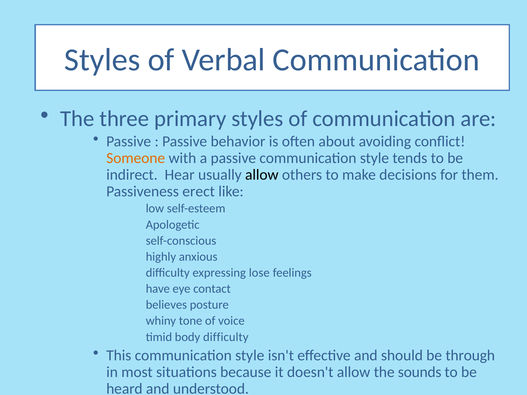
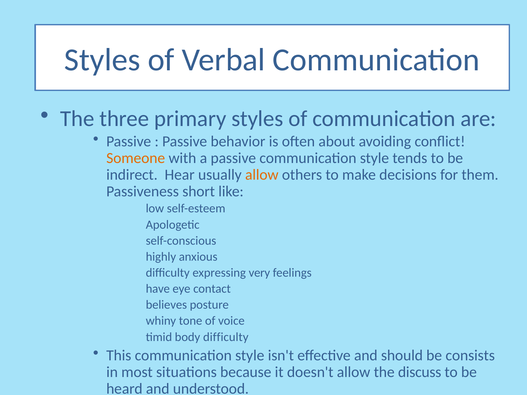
allow colour: black -> orange (262, 175)
erect: erect -> short (199, 191)
lose: lose -> very (259, 273)
through: through -> consists (470, 356)
sounds: sounds -> discuss (420, 372)
